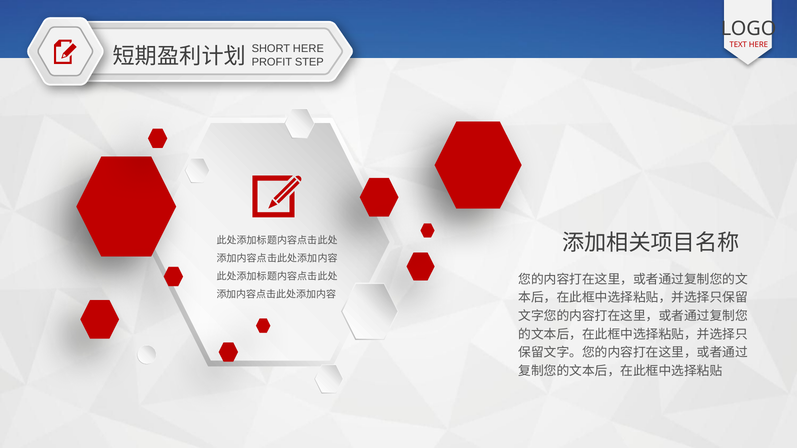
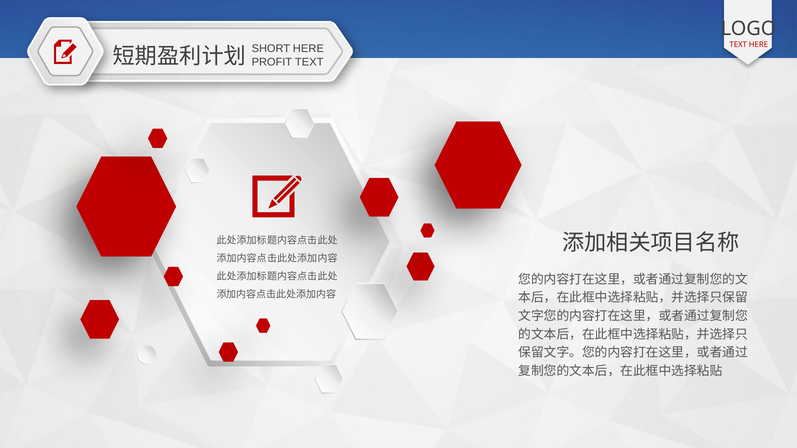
PROFIT STEP: STEP -> TEXT (309, 62)
